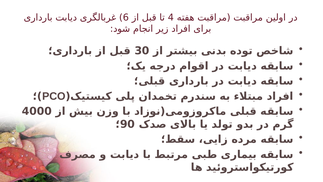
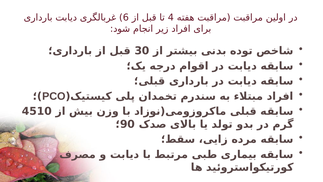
4000: 4000 -> 4510 (37, 111)
